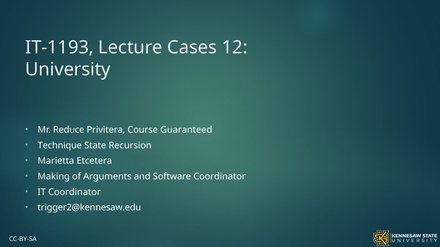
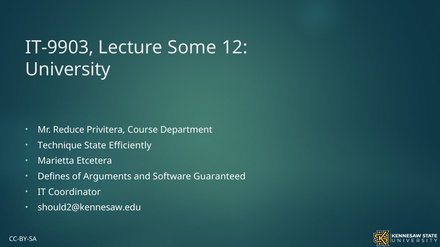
IT-1193: IT-1193 -> IT-9903 (59, 48)
Cases: Cases -> Some (192, 48)
Guaranteed: Guaranteed -> Department (186, 130)
Recursion: Recursion -> Efficiently (130, 146)
Making: Making -> Defines (54, 177)
Software Coordinator: Coordinator -> Guaranteed (220, 177)
trigger2@kennesaw.edu: trigger2@kennesaw.edu -> should2@kennesaw.edu (89, 208)
